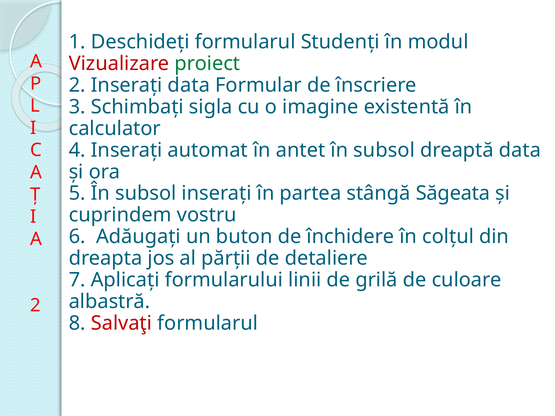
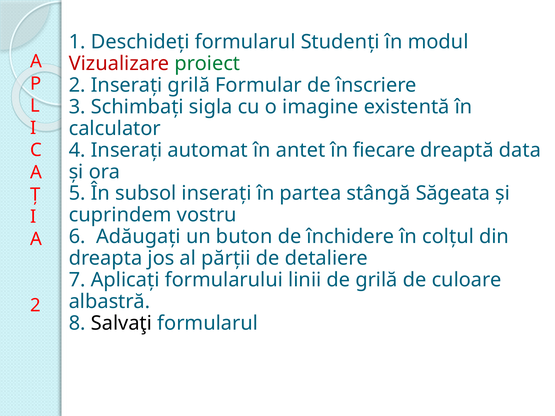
Inseraţi data: data -> grilă (189, 85)
antet în subsol: subsol -> fiecare (384, 150)
Salvaţi colour: red -> black (121, 323)
